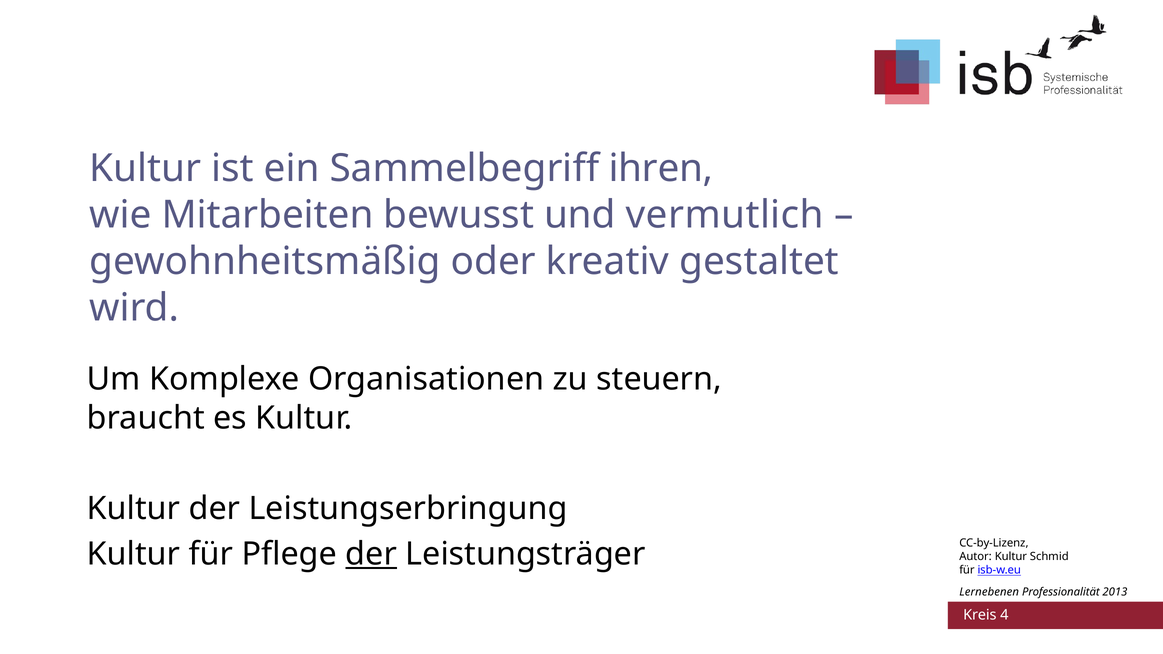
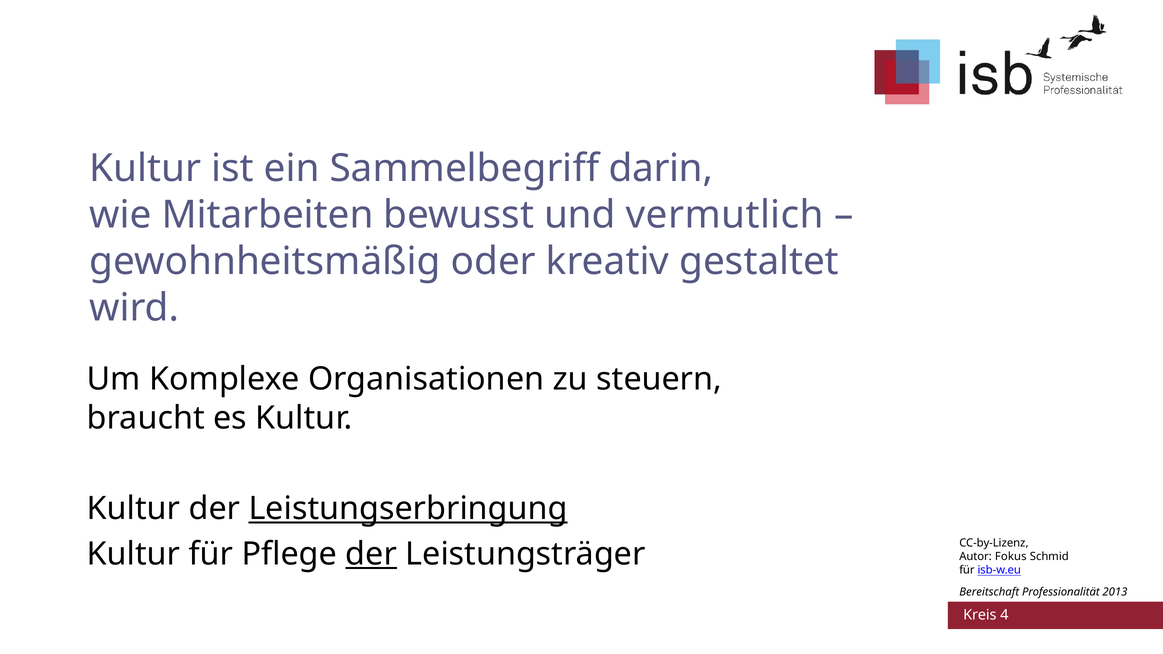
ihren: ihren -> darin (661, 168)
Leistungserbringung underline: none -> present (408, 509)
Autor Kultur: Kultur -> Fokus (1011, 557)
Lernebenen: Lernebenen -> Bereitschaft (989, 592)
